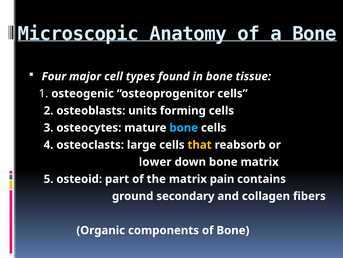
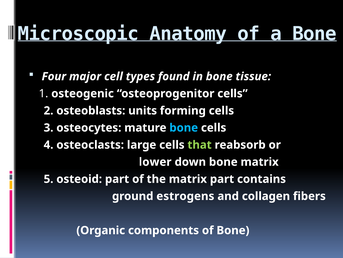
that colour: yellow -> light green (200, 144)
matrix pain: pain -> part (222, 179)
secondary: secondary -> estrogens (185, 196)
